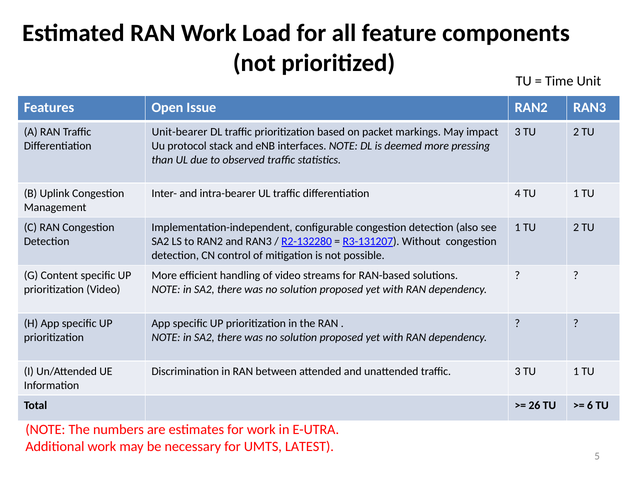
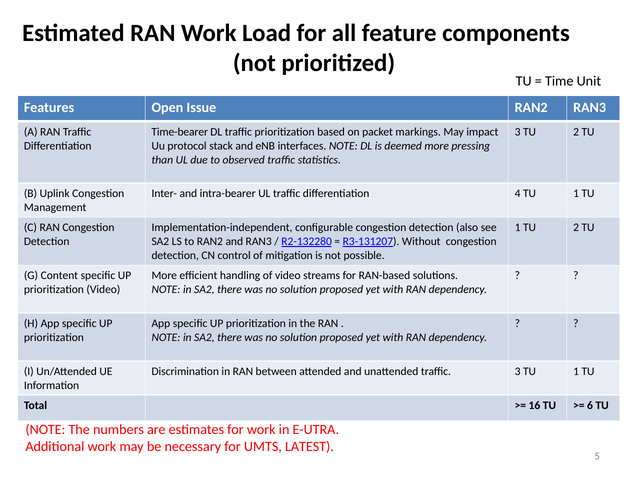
Unit-bearer: Unit-bearer -> Time-bearer (180, 132)
26: 26 -> 16 (534, 406)
